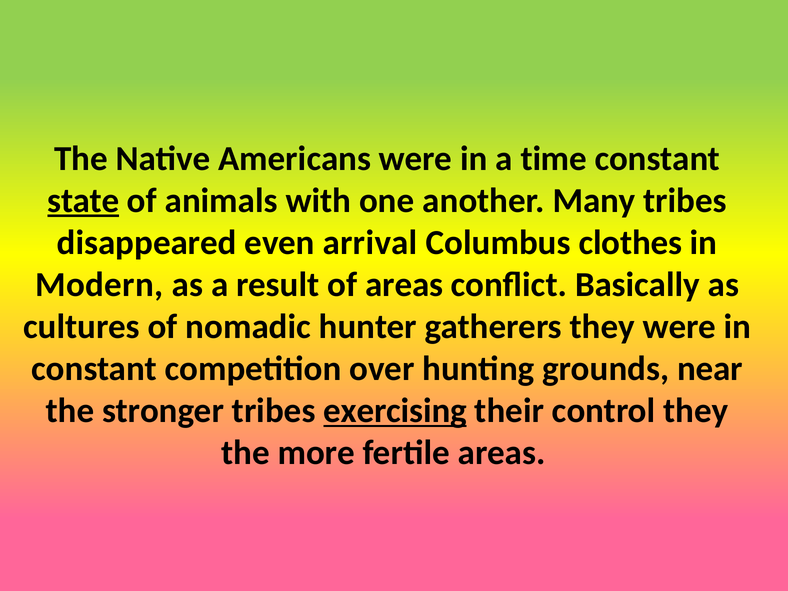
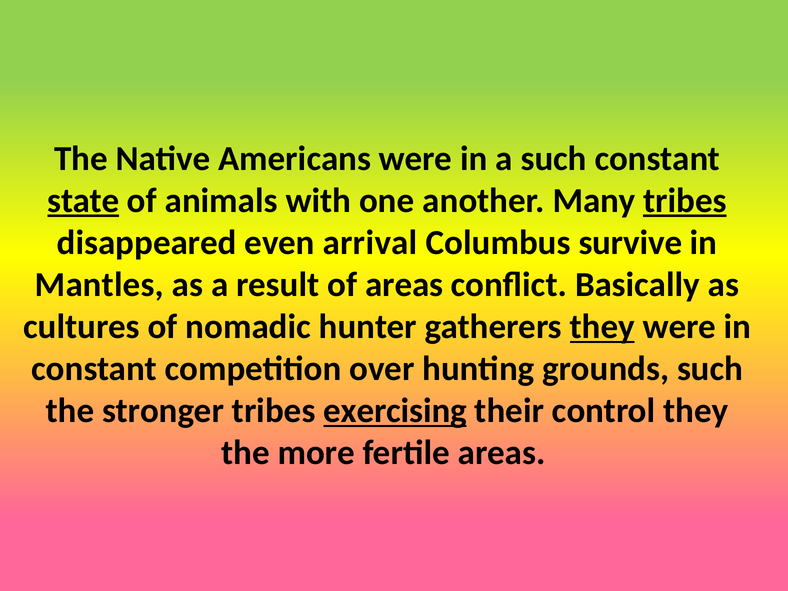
a time: time -> such (554, 159)
tribes underline: none -> present (685, 201)
clothes: clothes -> survive (630, 243)
Modern: Modern -> Mantles (99, 285)
they underline: none -> present (602, 327)
grounds near: near -> such (710, 369)
